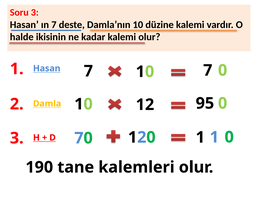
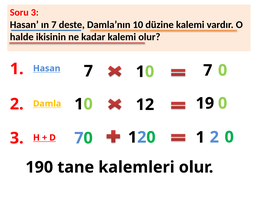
95: 95 -> 19 (205, 103)
120 1: 1 -> 2 (214, 137)
